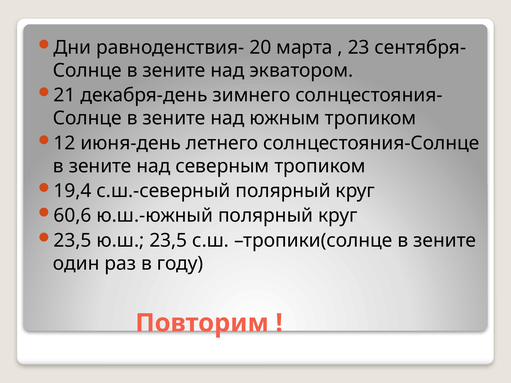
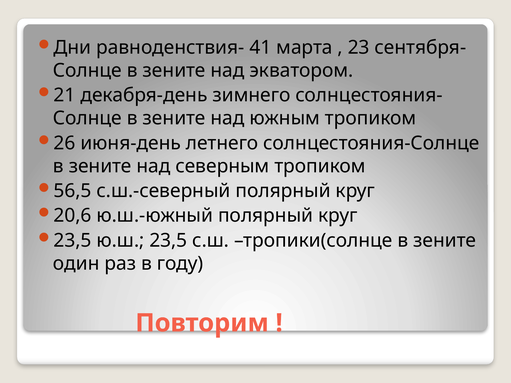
20: 20 -> 41 (260, 48)
12: 12 -> 26 (65, 143)
19,4: 19,4 -> 56,5 (73, 191)
60,6: 60,6 -> 20,6 (73, 216)
